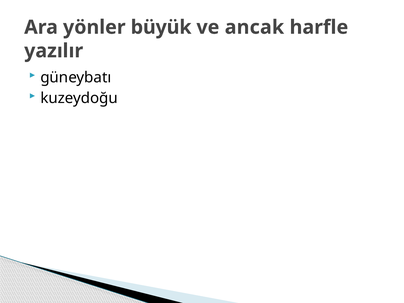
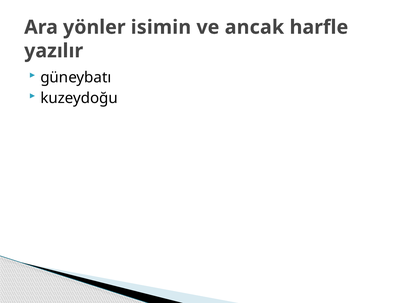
büyük: büyük -> isimin (161, 27)
